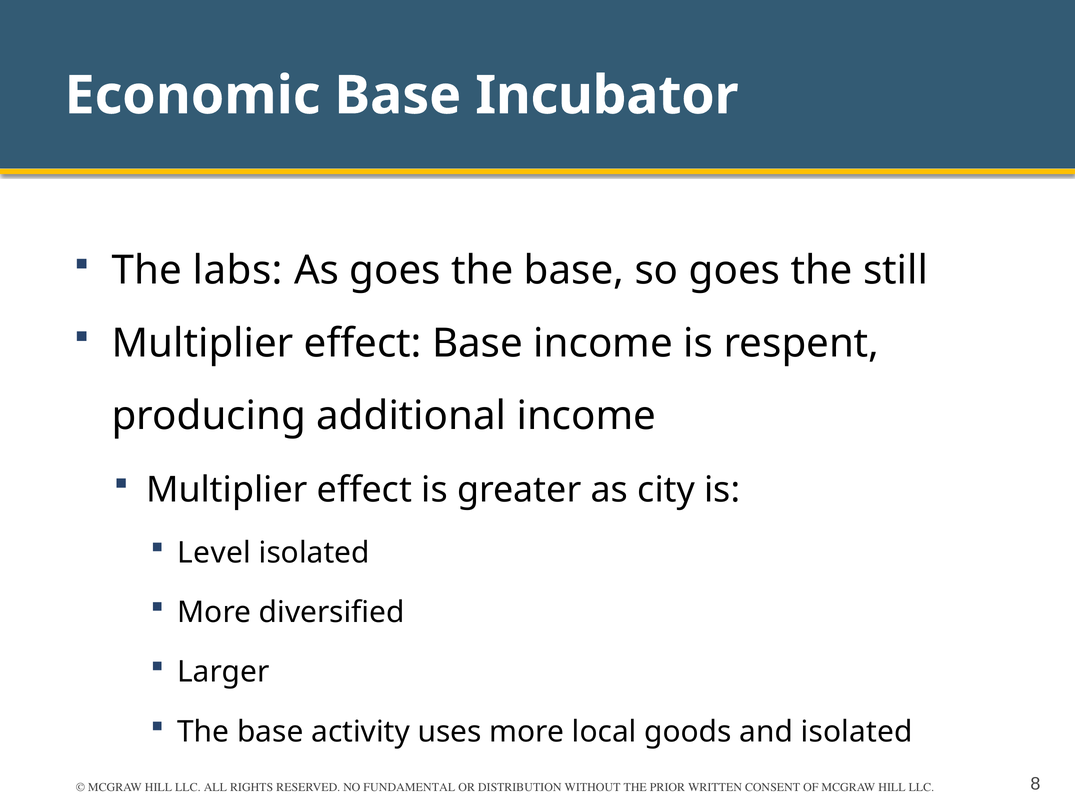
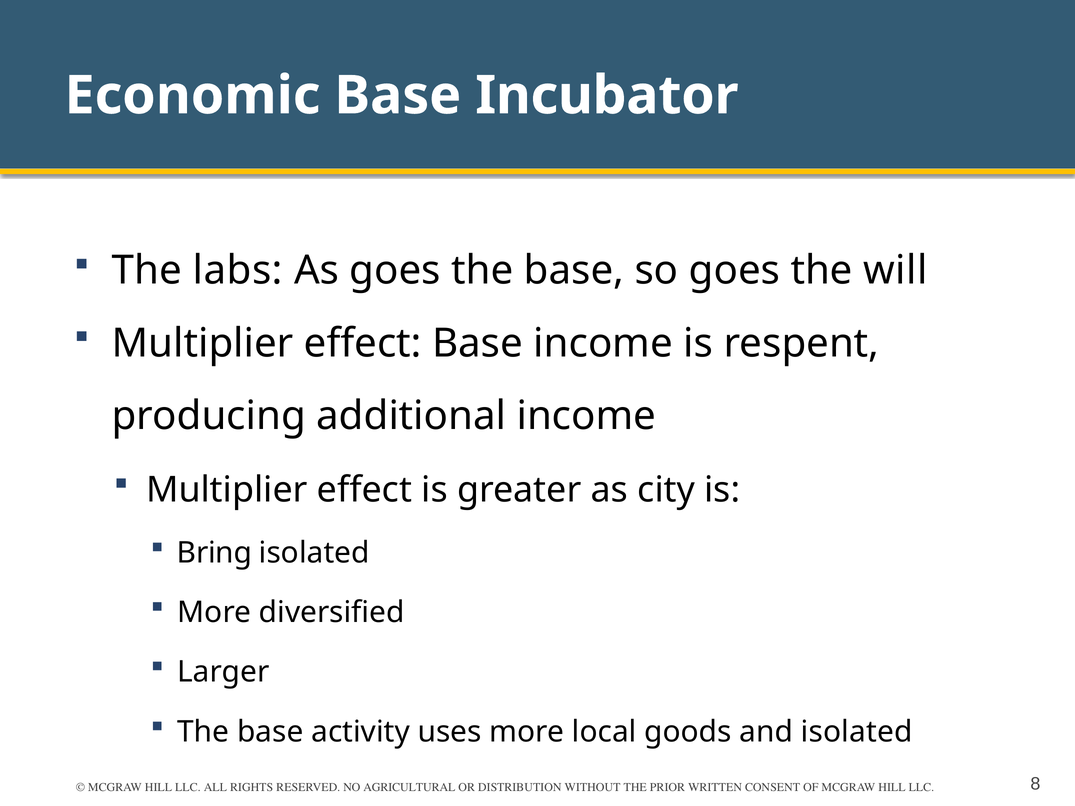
still: still -> will (895, 271)
Level: Level -> Bring (214, 553)
FUNDAMENTAL: FUNDAMENTAL -> AGRICULTURAL (409, 787)
